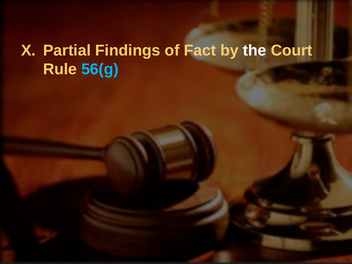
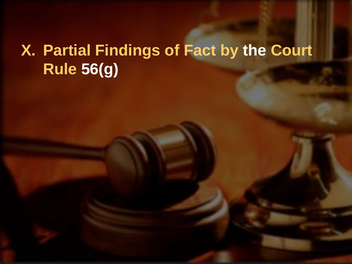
56(g colour: light blue -> white (100, 69)
